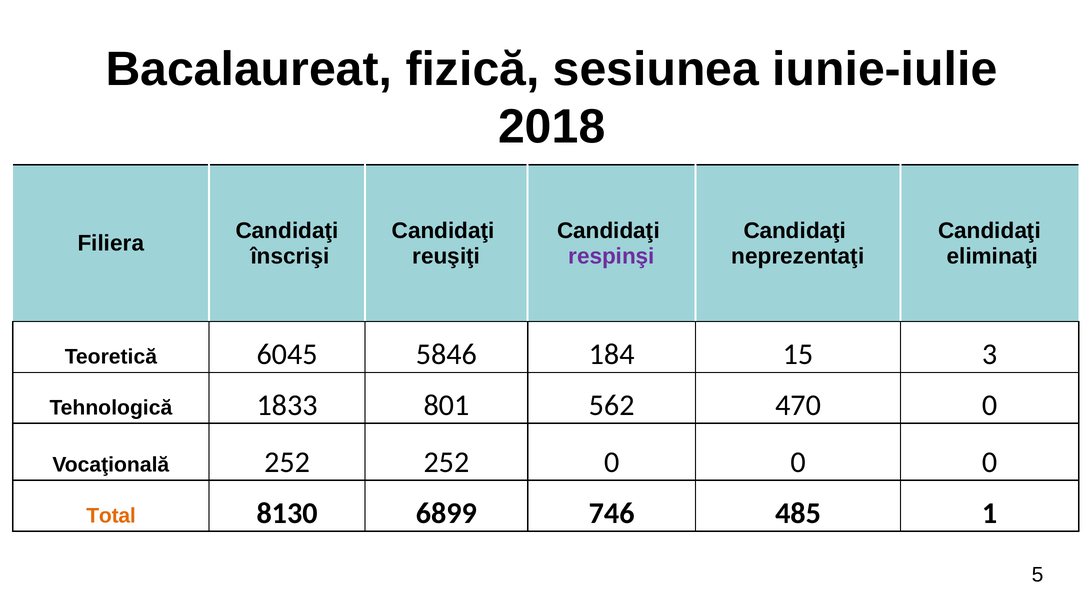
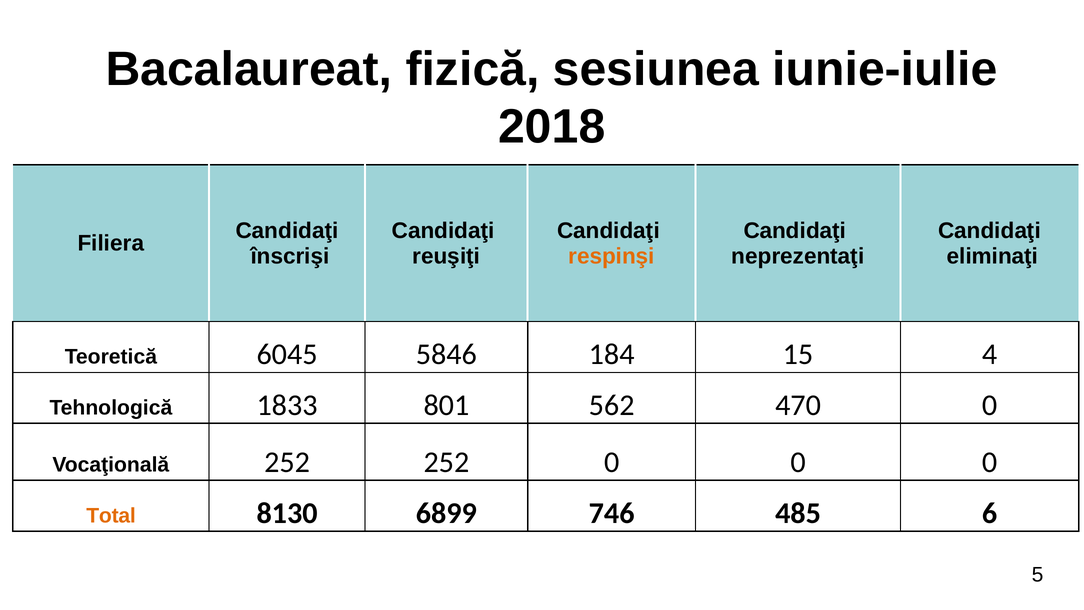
respinşi colour: purple -> orange (612, 256)
3: 3 -> 4 (990, 354)
1: 1 -> 6 (990, 513)
